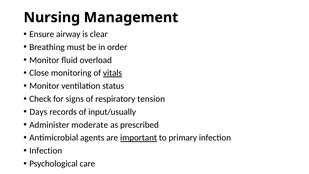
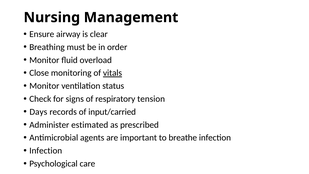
input/usually: input/usually -> input/carried (112, 112)
moderate: moderate -> estimated (90, 125)
important underline: present -> none (139, 138)
primary: primary -> breathe (183, 138)
